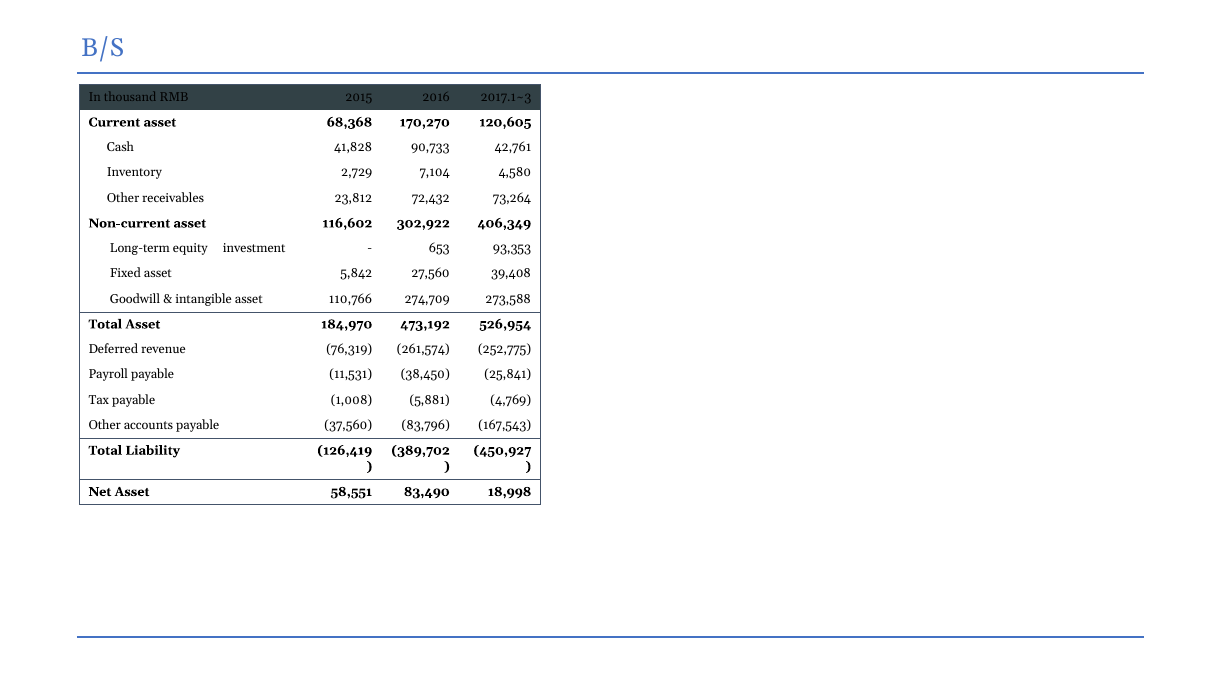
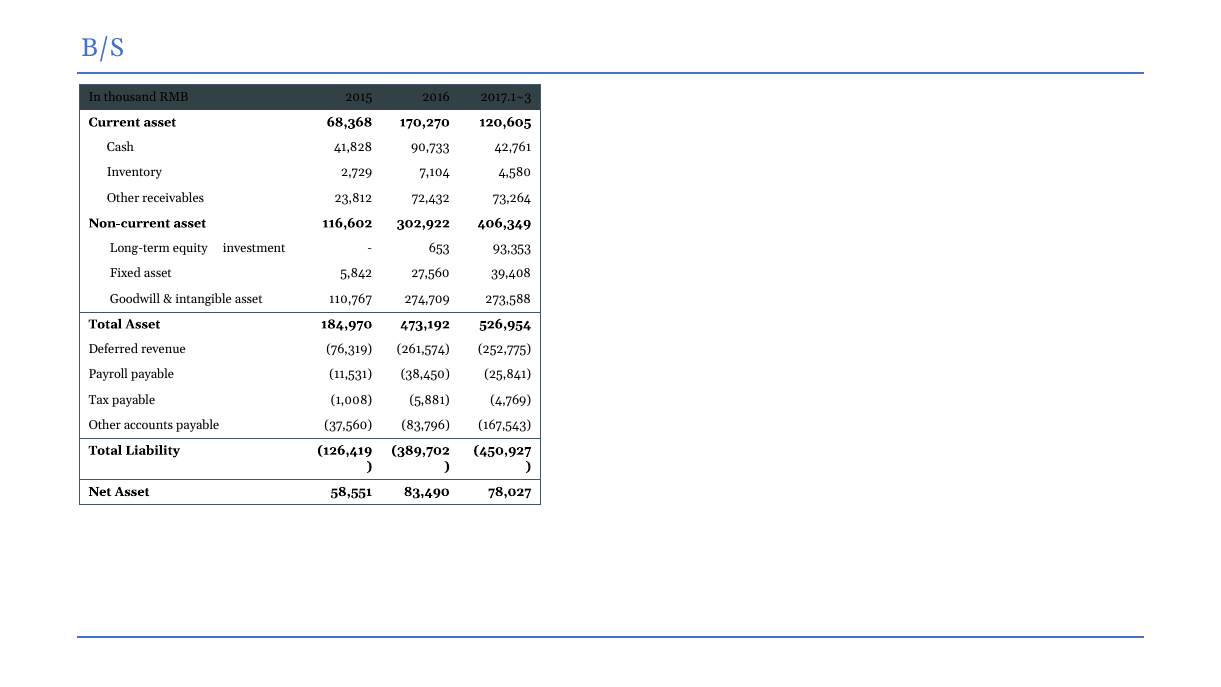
110,766: 110,766 -> 110,767 (350, 299)
18,998: 18,998 -> 78,027 (510, 492)
